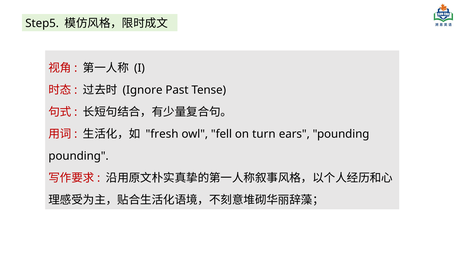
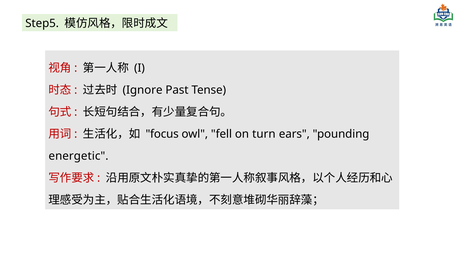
fresh: fresh -> focus (162, 134)
pounding: pounding -> energetic (79, 156)
